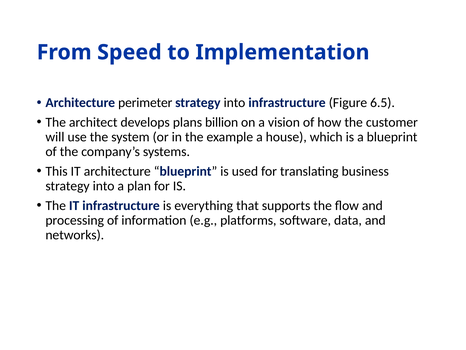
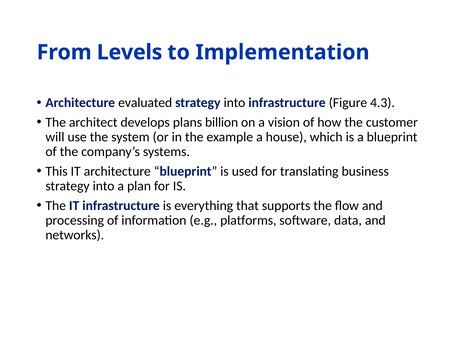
Speed: Speed -> Levels (130, 52)
perimeter: perimeter -> evaluated (145, 103)
6.5: 6.5 -> 4.3 (383, 103)
